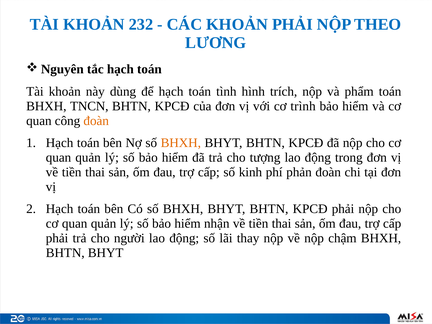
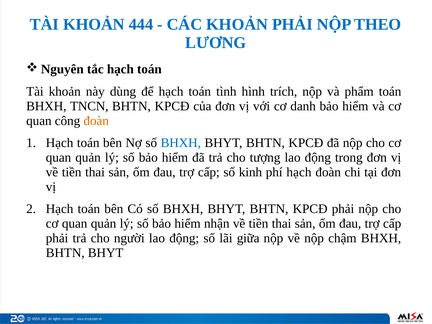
232: 232 -> 444 (141, 25)
trình: trình -> danh (303, 106)
BHXH colour: orange -> blue (181, 143)
phí phản: phản -> hạch (299, 172)
thay: thay -> giữa (248, 238)
